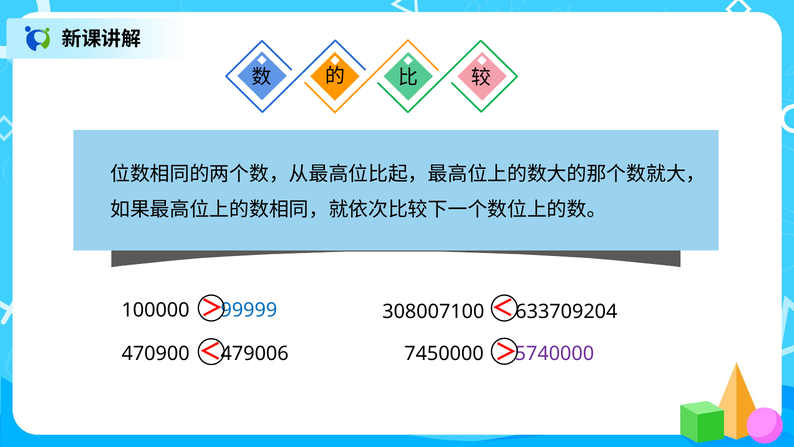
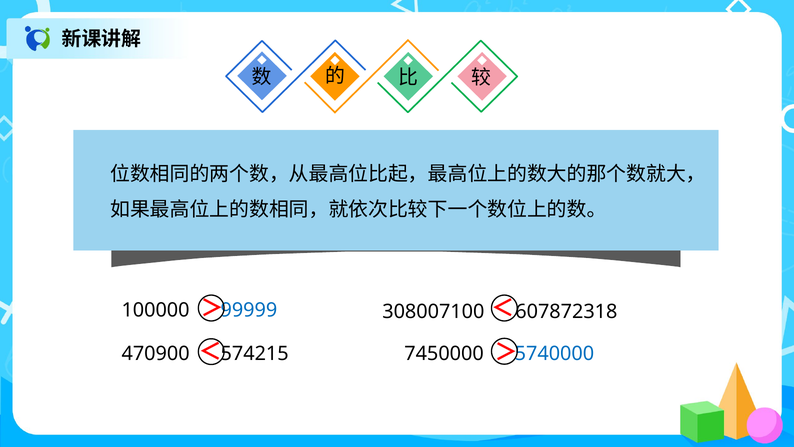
633709204: 633709204 -> 607872318 (566, 312)
479006: 479006 -> 574215 (255, 353)
5740000 colour: purple -> blue (554, 353)
